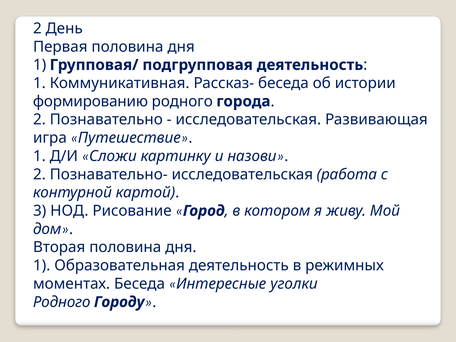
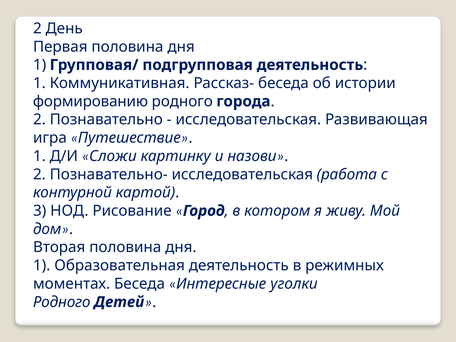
Городу: Городу -> Детей (119, 302)
